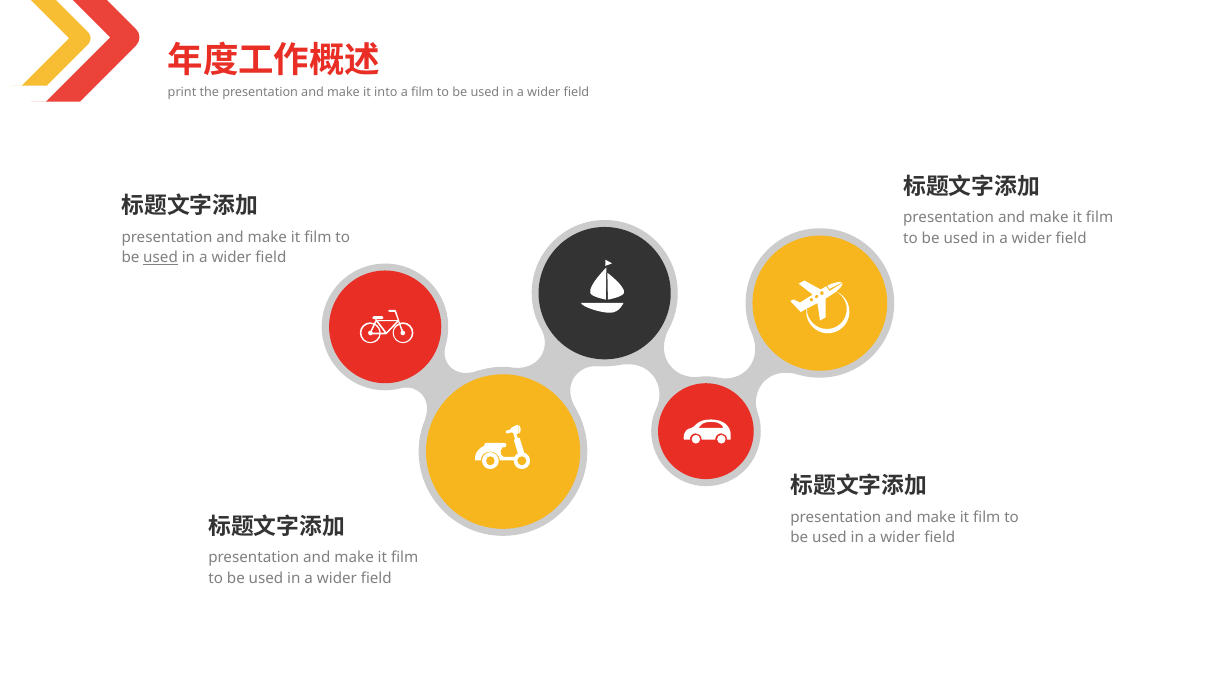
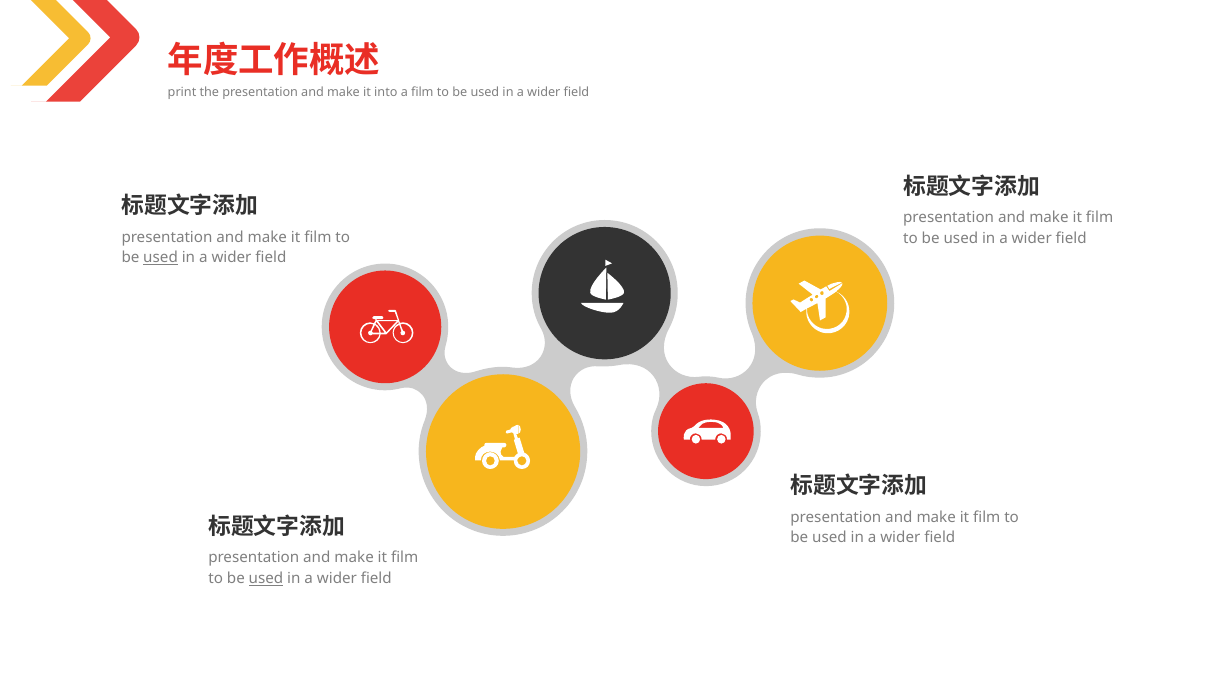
used underline: none -> present (266, 579)
